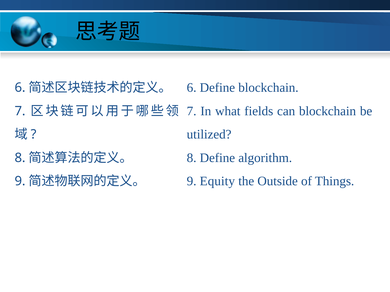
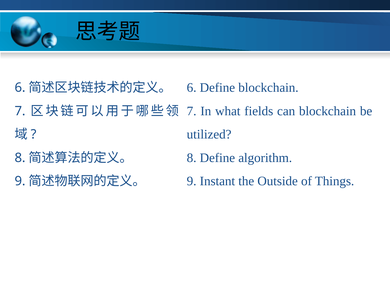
Equity: Equity -> Instant (217, 181)
